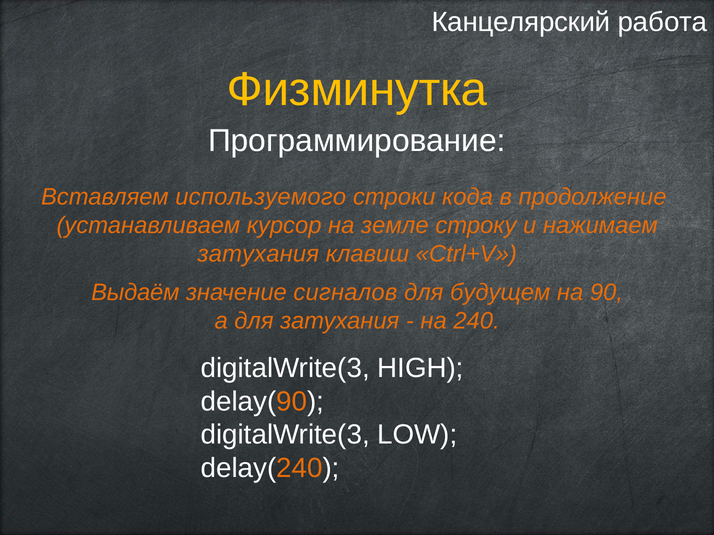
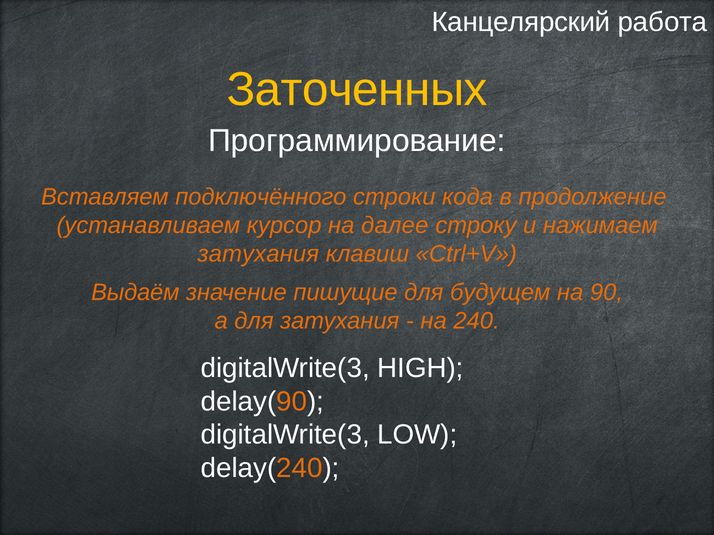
Физминутка: Физминутка -> Заточенных (357, 89)
используемого: используемого -> подключённого (261, 197)
земле: земле -> далее (395, 226)
сигналов: сигналов -> пишущие (346, 293)
